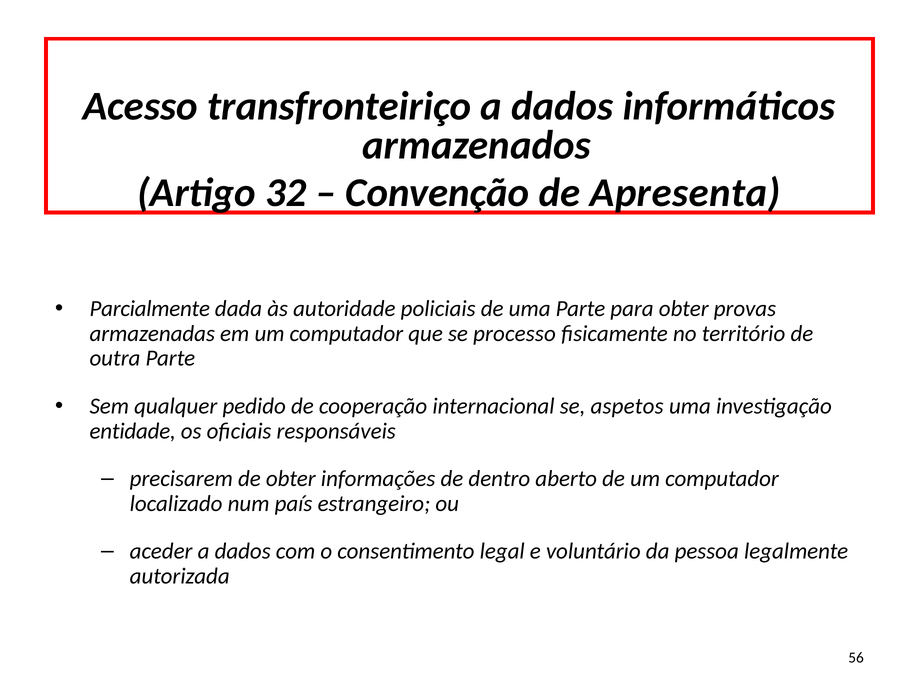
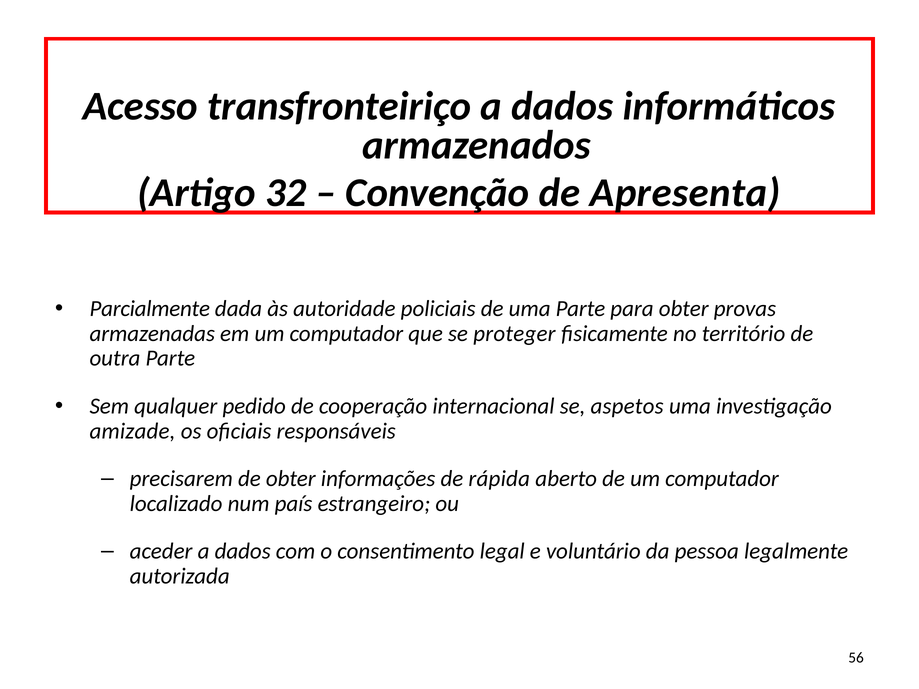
processo: processo -> proteger (514, 334)
entidade: entidade -> amizade (132, 431)
dentro: dentro -> rápida (499, 479)
